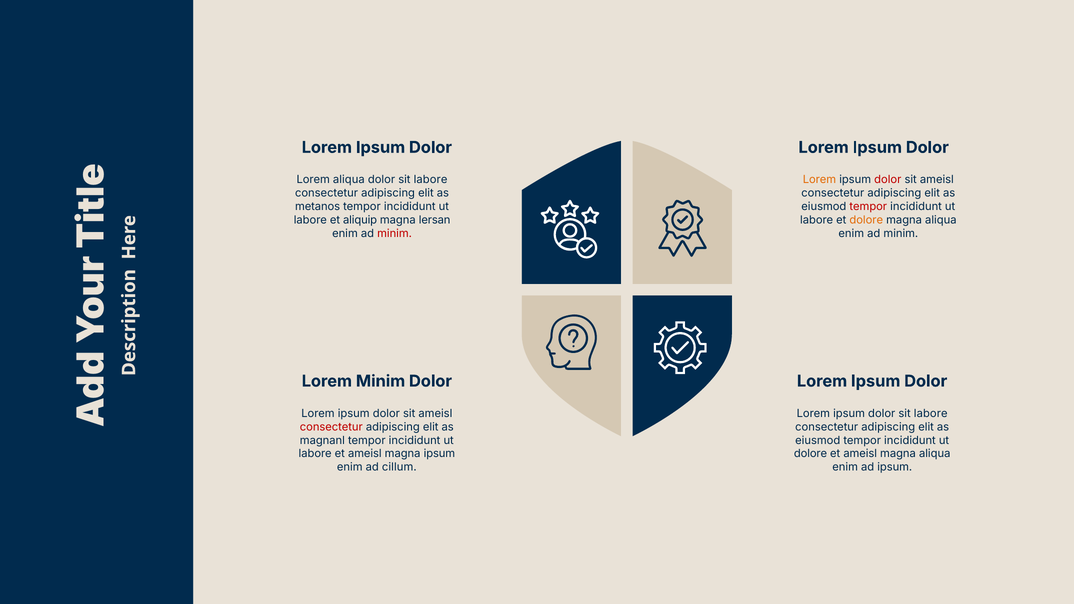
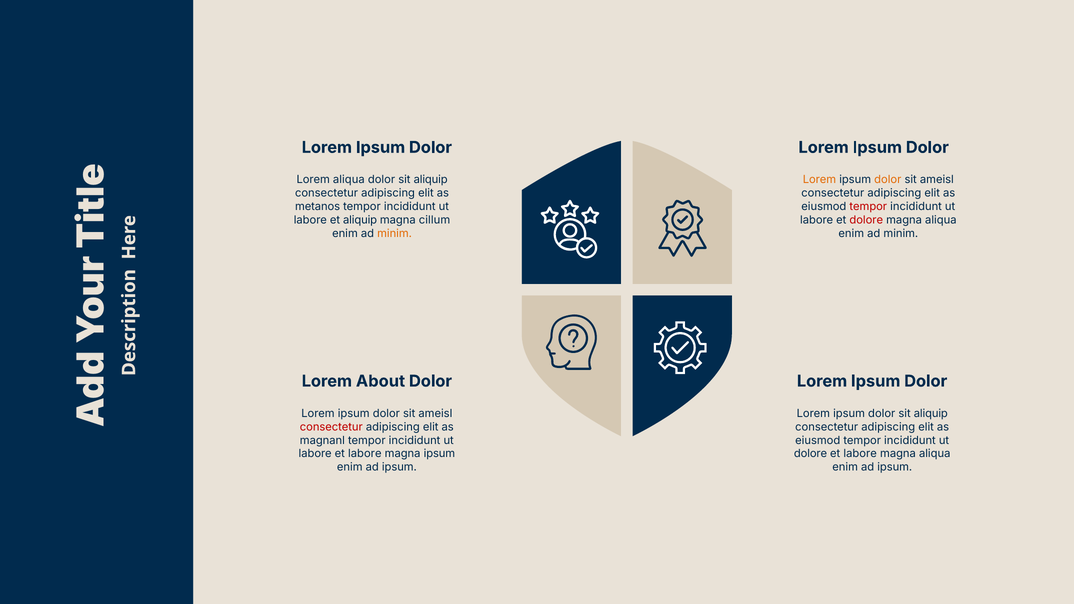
labore: labore -> aliquip (431, 180)
dolor colour: red -> orange (888, 180)
lersan: lersan -> cillum (435, 220)
dolore colour: orange -> red (866, 220)
minim colour: red -> orange (395, 233)
Lorem Minim: Minim -> About (380, 381)
ipsum dolor sit labore: labore -> aliquip (931, 414)
labore et ameisl: ameisl -> labore (365, 454)
ameisl: ameisl -> labore (860, 454)
cillum: cillum -> ipsum (399, 467)
